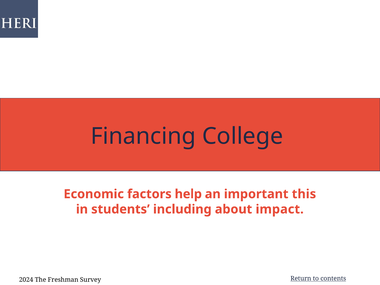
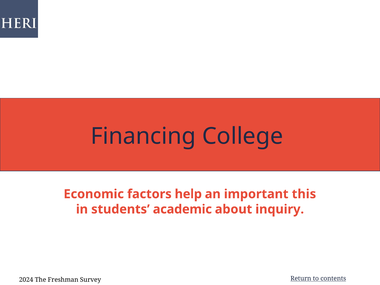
including: including -> academic (182, 209)
impact: impact -> inquiry (280, 209)
